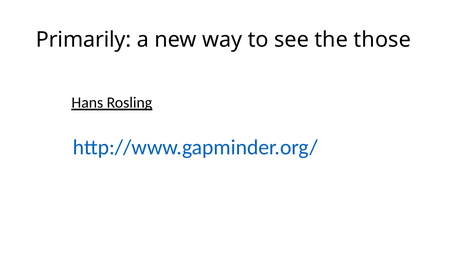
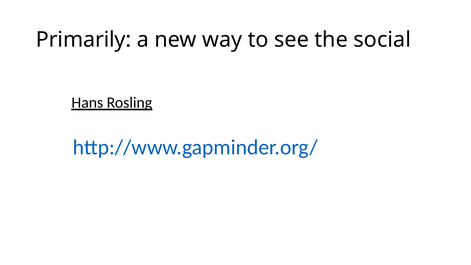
those: those -> social (382, 40)
